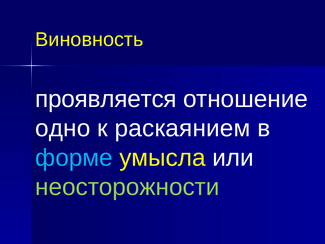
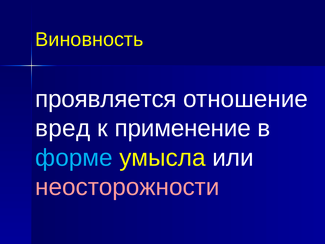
одно: одно -> вред (63, 128)
раскаянием: раскаянием -> применение (183, 128)
неосторожности colour: light green -> pink (127, 187)
